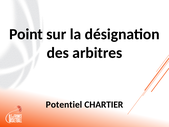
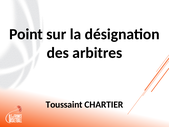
Potentiel: Potentiel -> Toussaint (64, 104)
